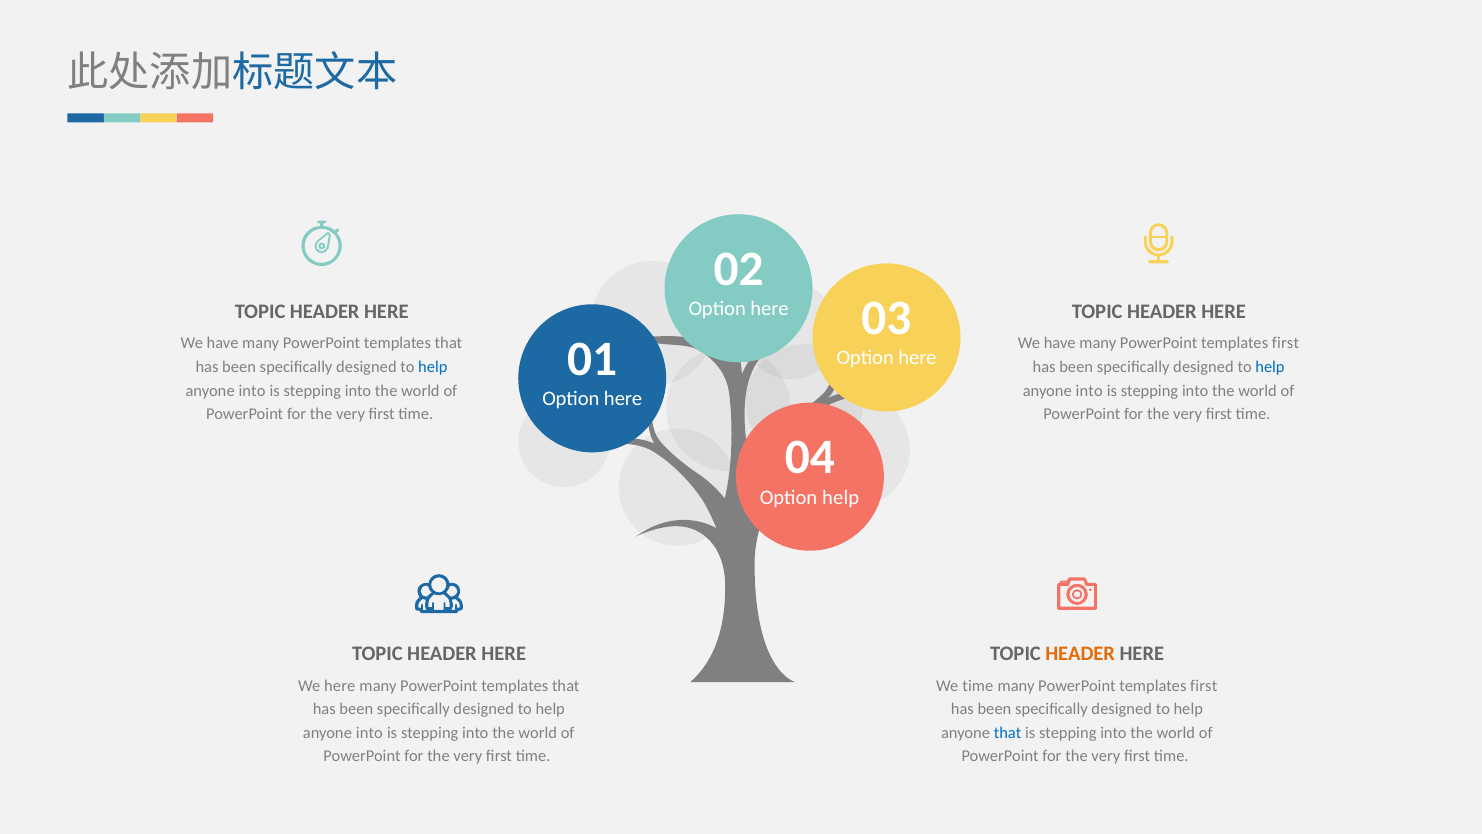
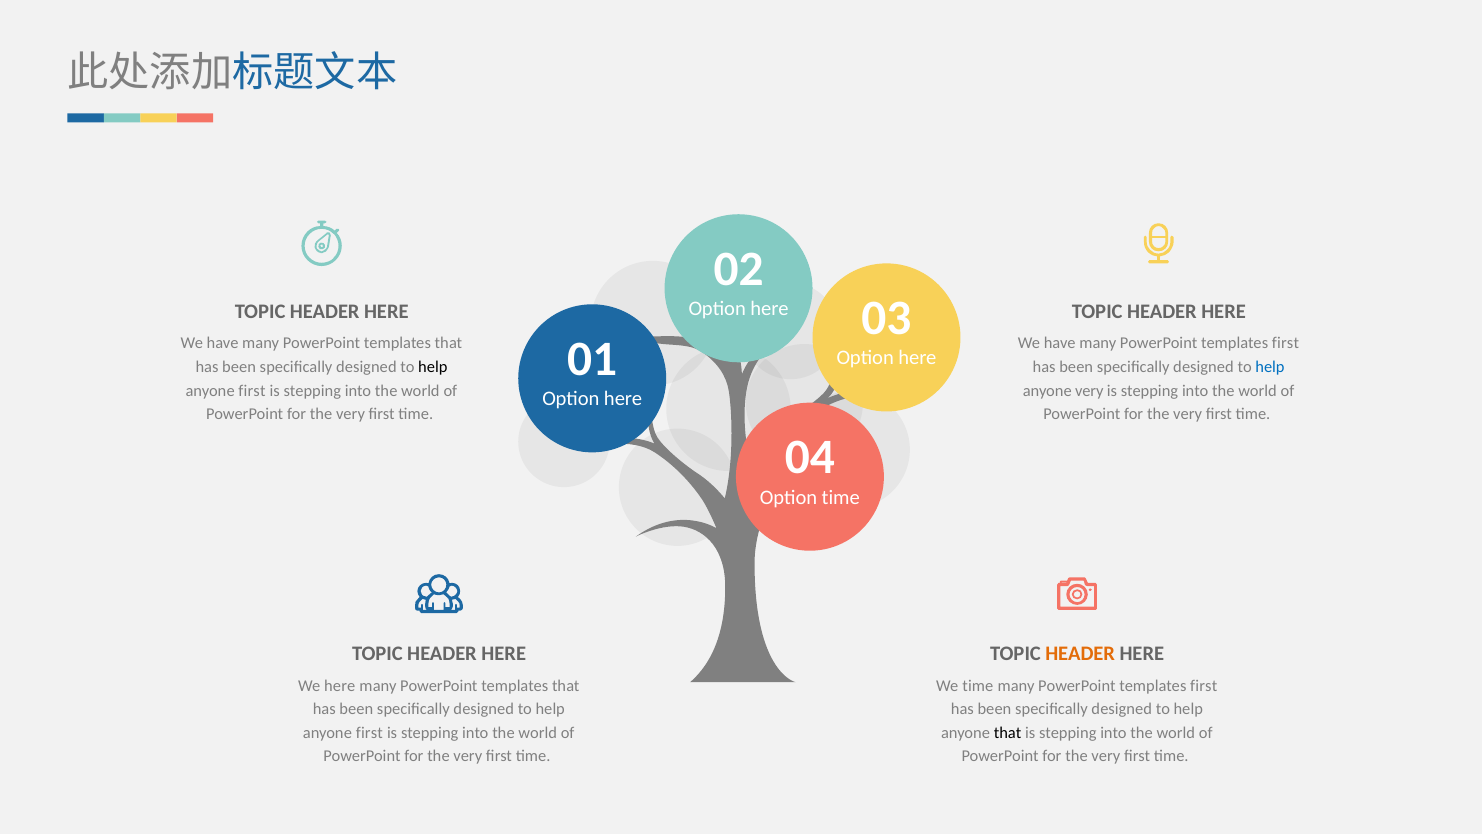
help colour: blue -> black (433, 367)
into: into -> first (252, 391)
into: into -> very (1089, 391)
Option help: help -> time (841, 497)
into: into -> first (369, 733)
that colour: blue -> black (1008, 733)
